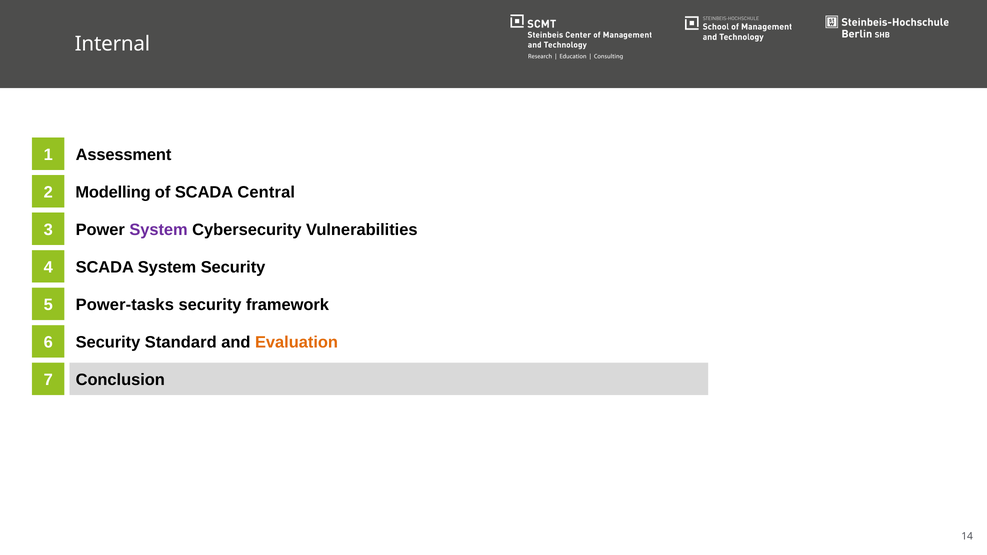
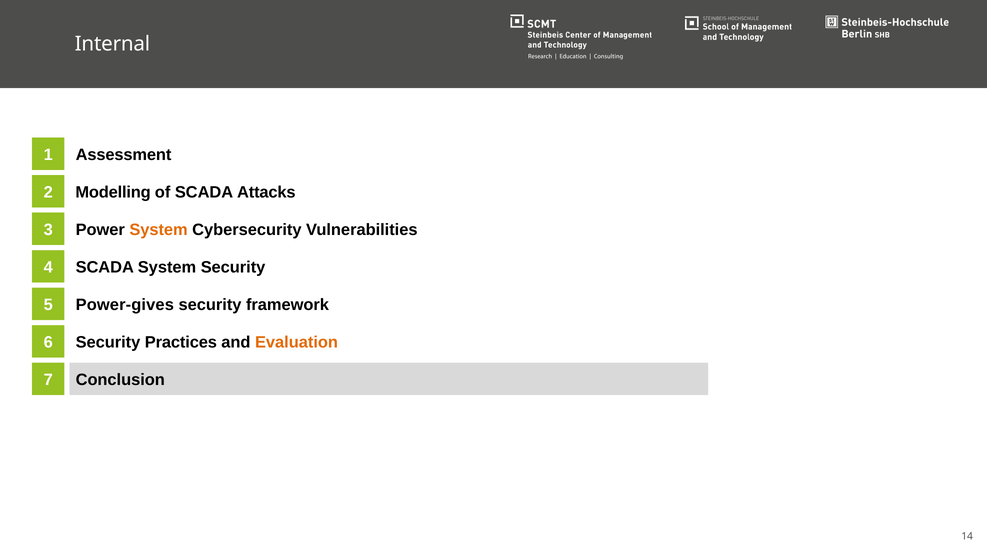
Central: Central -> Attacks (266, 192)
System colour: purple -> orange (159, 230)
Power-tasks: Power-tasks -> Power-gives (125, 305)
Standard: Standard -> Practices (181, 342)
